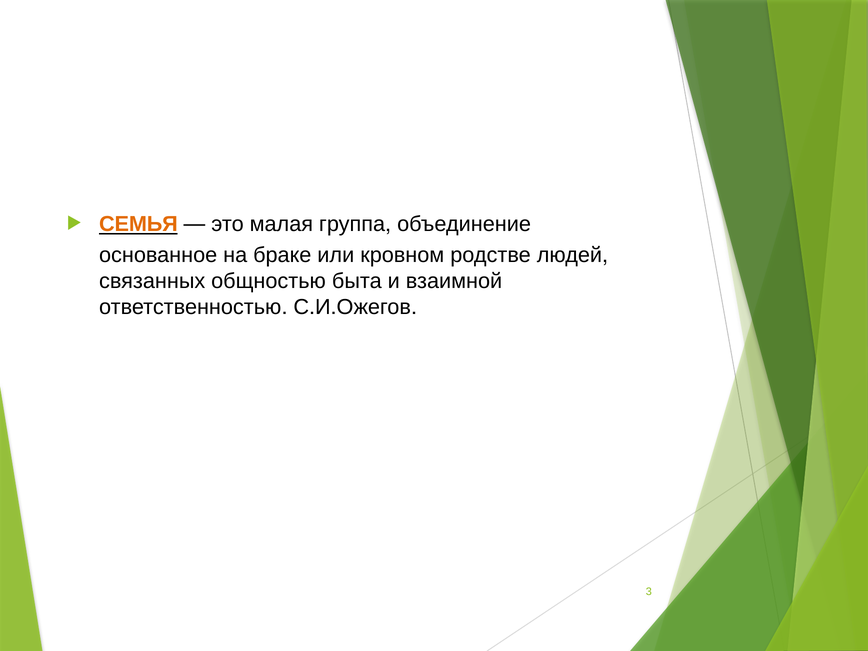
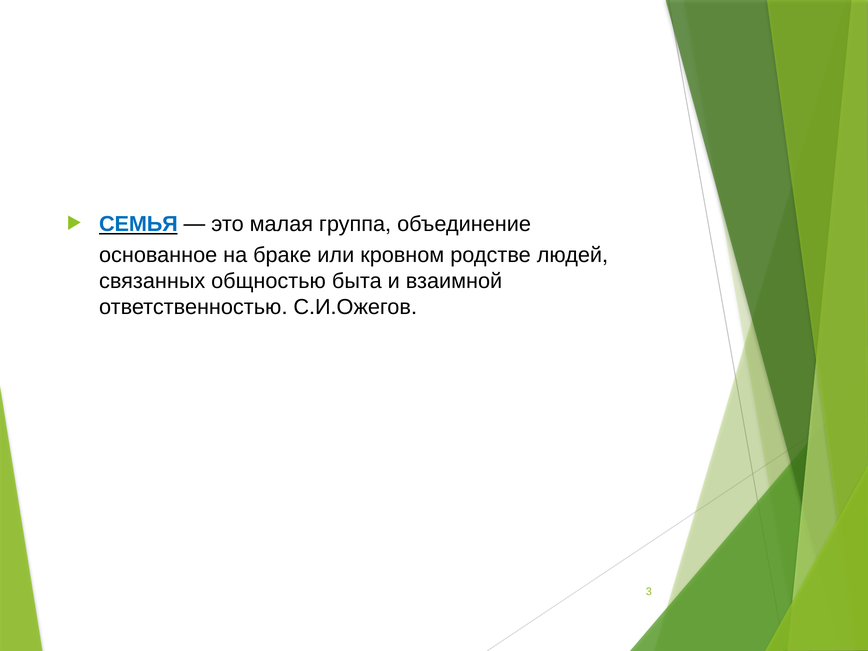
СЕМЬЯ colour: orange -> blue (138, 224)
